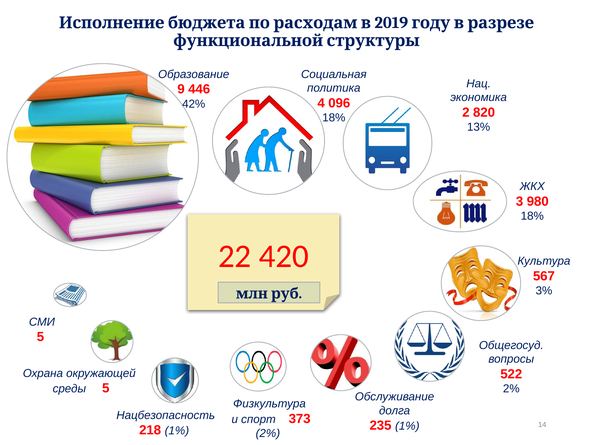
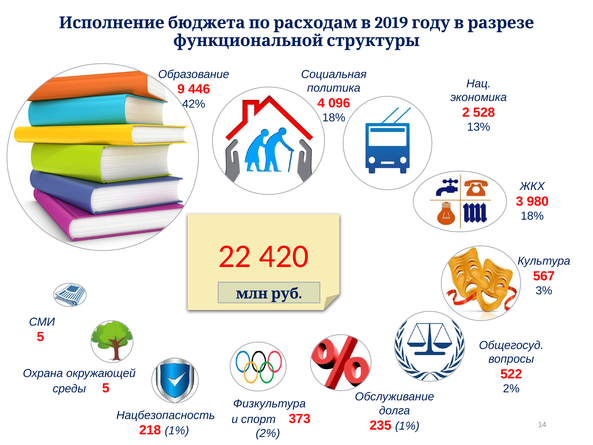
820: 820 -> 528 (484, 112)
